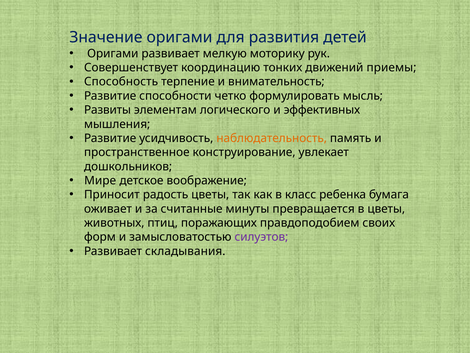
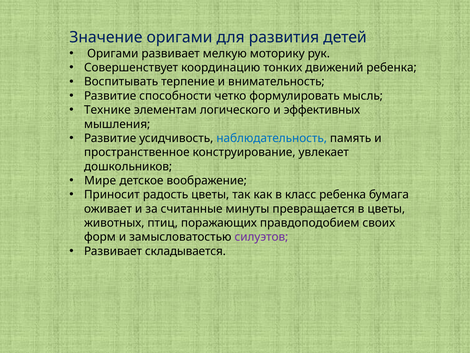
движений приемы: приемы -> ребенка (392, 68)
Способность: Способность -> Воспитывать (121, 82)
Развиты: Развиты -> Технике (107, 110)
наблюдательность colour: orange -> blue (272, 138)
складывания: складывания -> складывается (185, 251)
